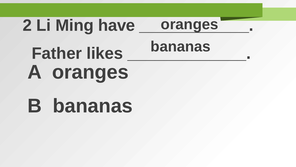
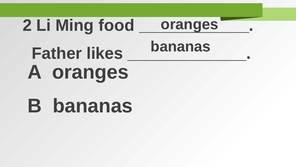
have: have -> food (116, 25)
